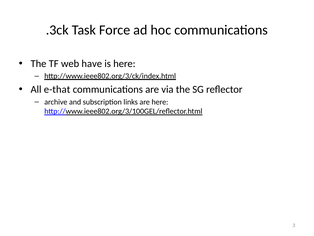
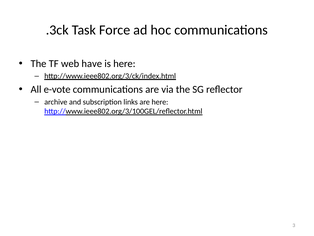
e-that: e-that -> e-vote (57, 89)
